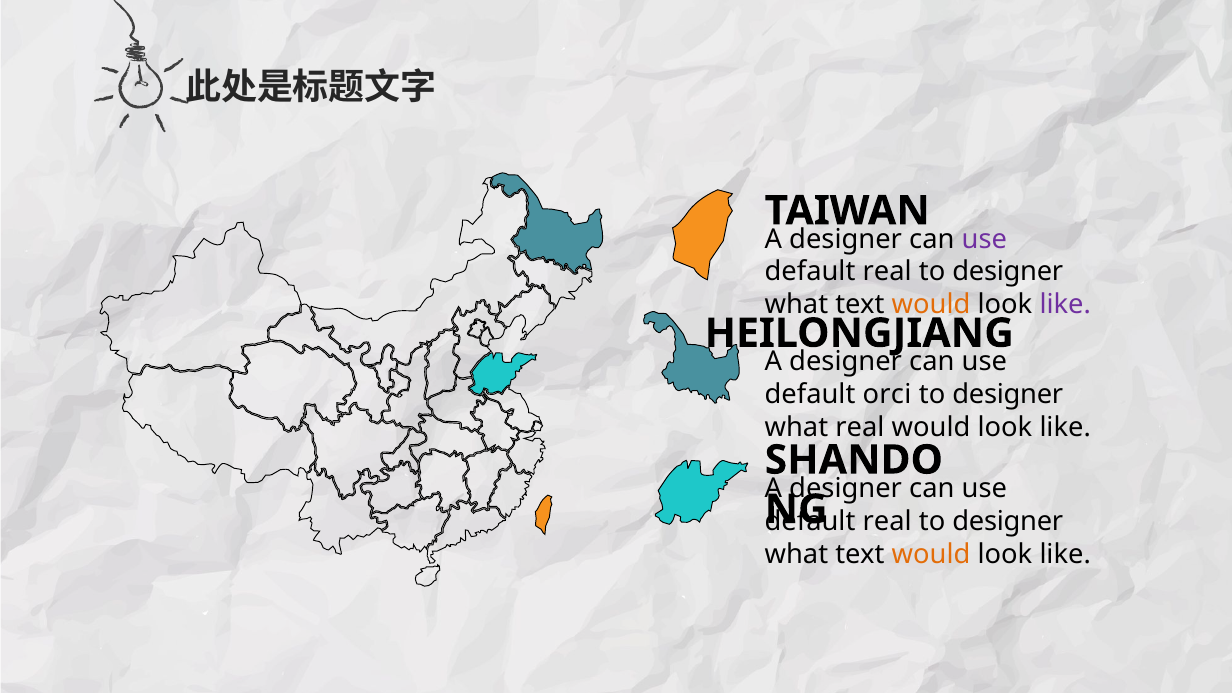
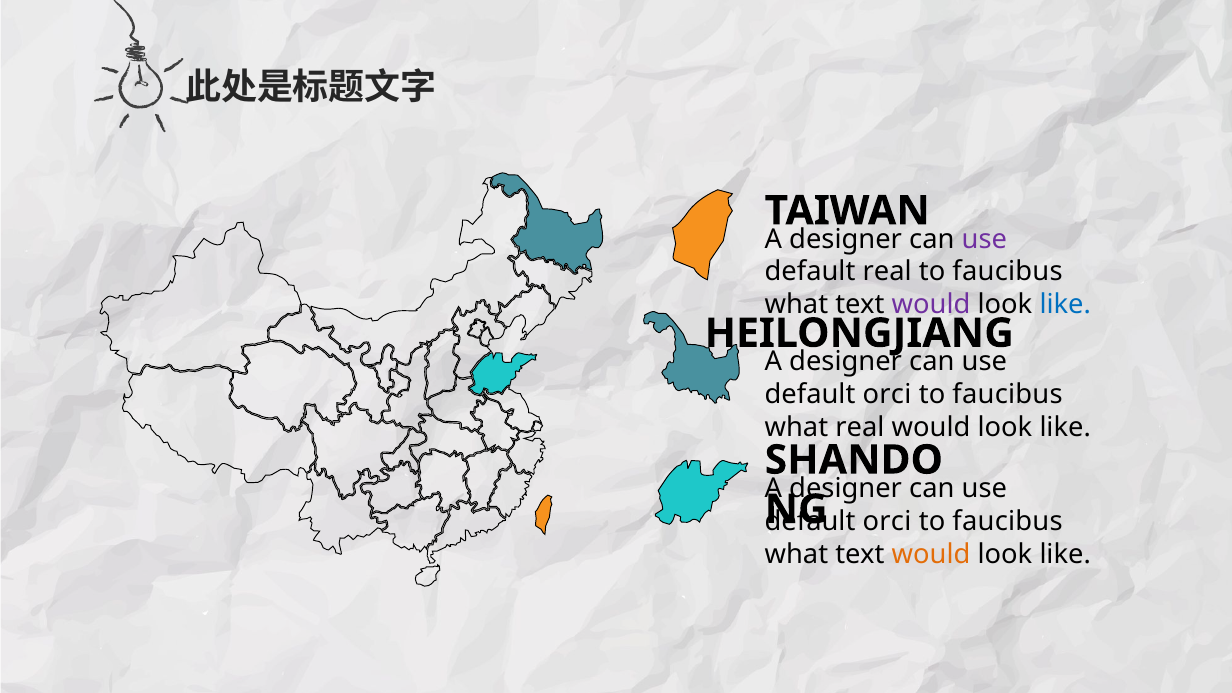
designer: designer -> faucibus (1008, 272)
would colour: orange -> purple (931, 305)
like colour: purple -> blue (1065, 305)
designer: designer -> faucibus (1008, 394)
real: real -> orci (887, 521)
designer: designer -> faucibus (1008, 521)
